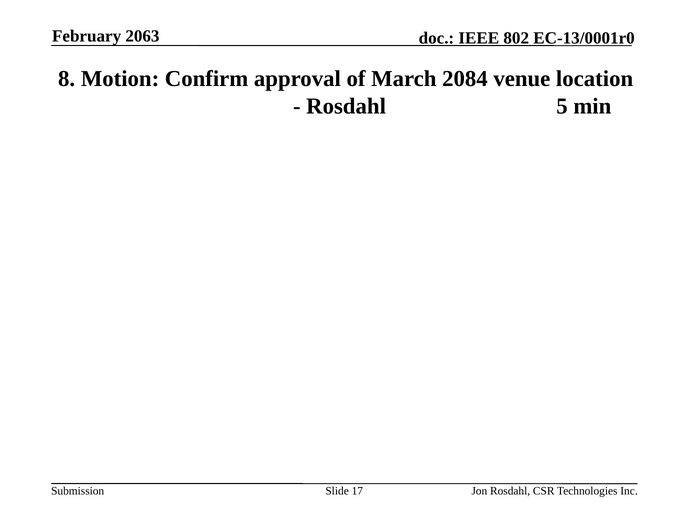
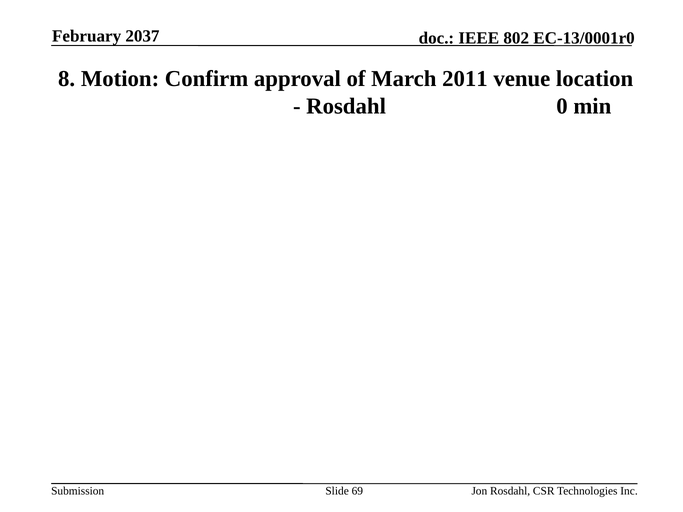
2063: 2063 -> 2037 (142, 36)
2084: 2084 -> 2011 (465, 79)
5: 5 -> 0 (562, 106)
17: 17 -> 69 (357, 491)
